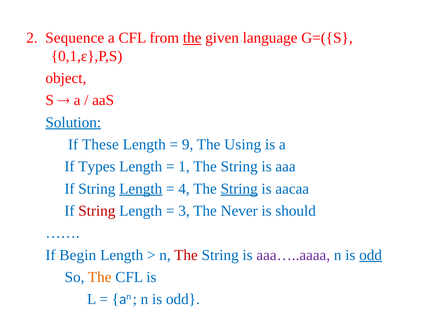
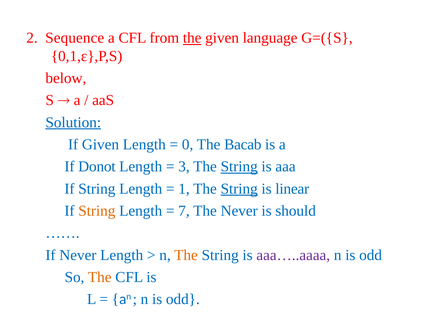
object: object -> below (66, 78)
If These: These -> Given (100, 145)
9: 9 -> 0 (188, 145)
Using: Using -> Bacab (243, 145)
Types: Types -> Donot (97, 167)
1: 1 -> 3 (184, 167)
String underline: none -> present (239, 167)
Length underline: present -> none (141, 189)
4: 4 -> 1 (184, 189)
aacaa: aacaa -> linear (292, 189)
String colour: red -> orange (97, 211)
3: 3 -> 7 (184, 211)
If Begin: Begin -> Never (78, 255)
The colour: red -> orange (186, 255)
odd underline: present -> none (371, 255)
